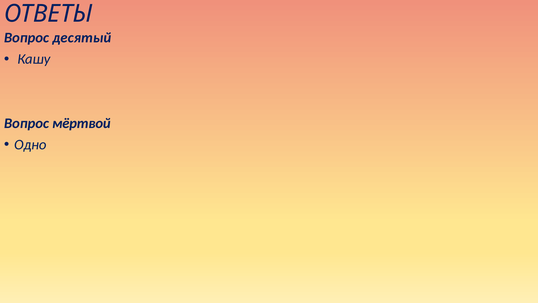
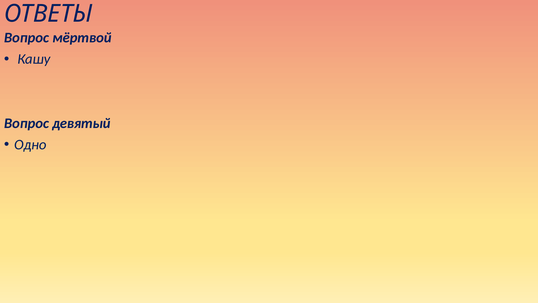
десятый: десятый -> мёртвой (82, 38)
мёртвой: мёртвой -> девятый (81, 123)
